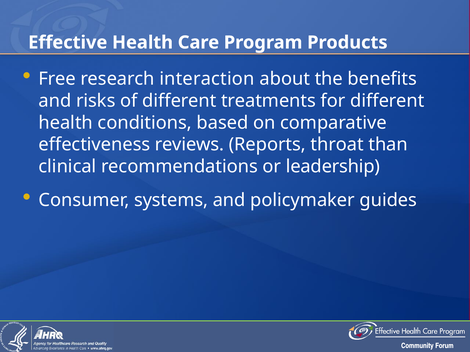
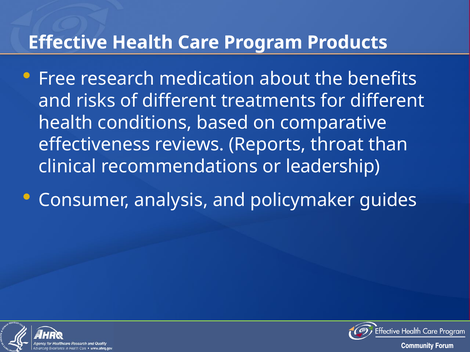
interaction: interaction -> medication (207, 79)
systems: systems -> analysis (171, 200)
